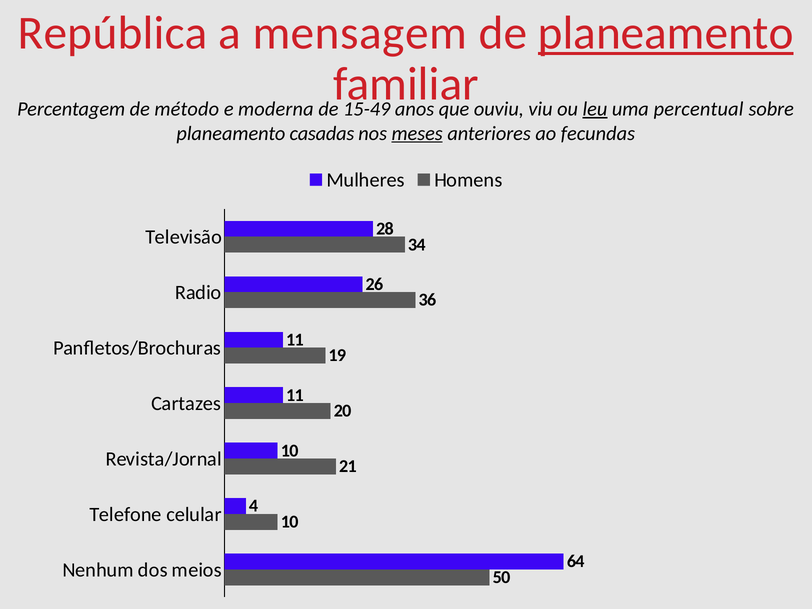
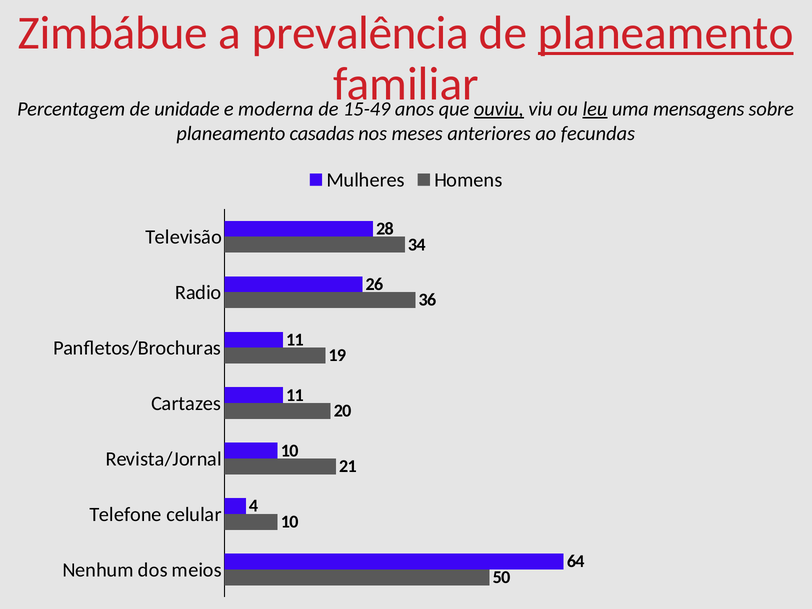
República: República -> Zimbábue (113, 33)
mensagem: mensagem -> prevalência (360, 33)
método: método -> unidade (187, 109)
ouviu underline: none -> present (499, 109)
percentual: percentual -> mensagens (699, 109)
meses underline: present -> none (417, 133)
